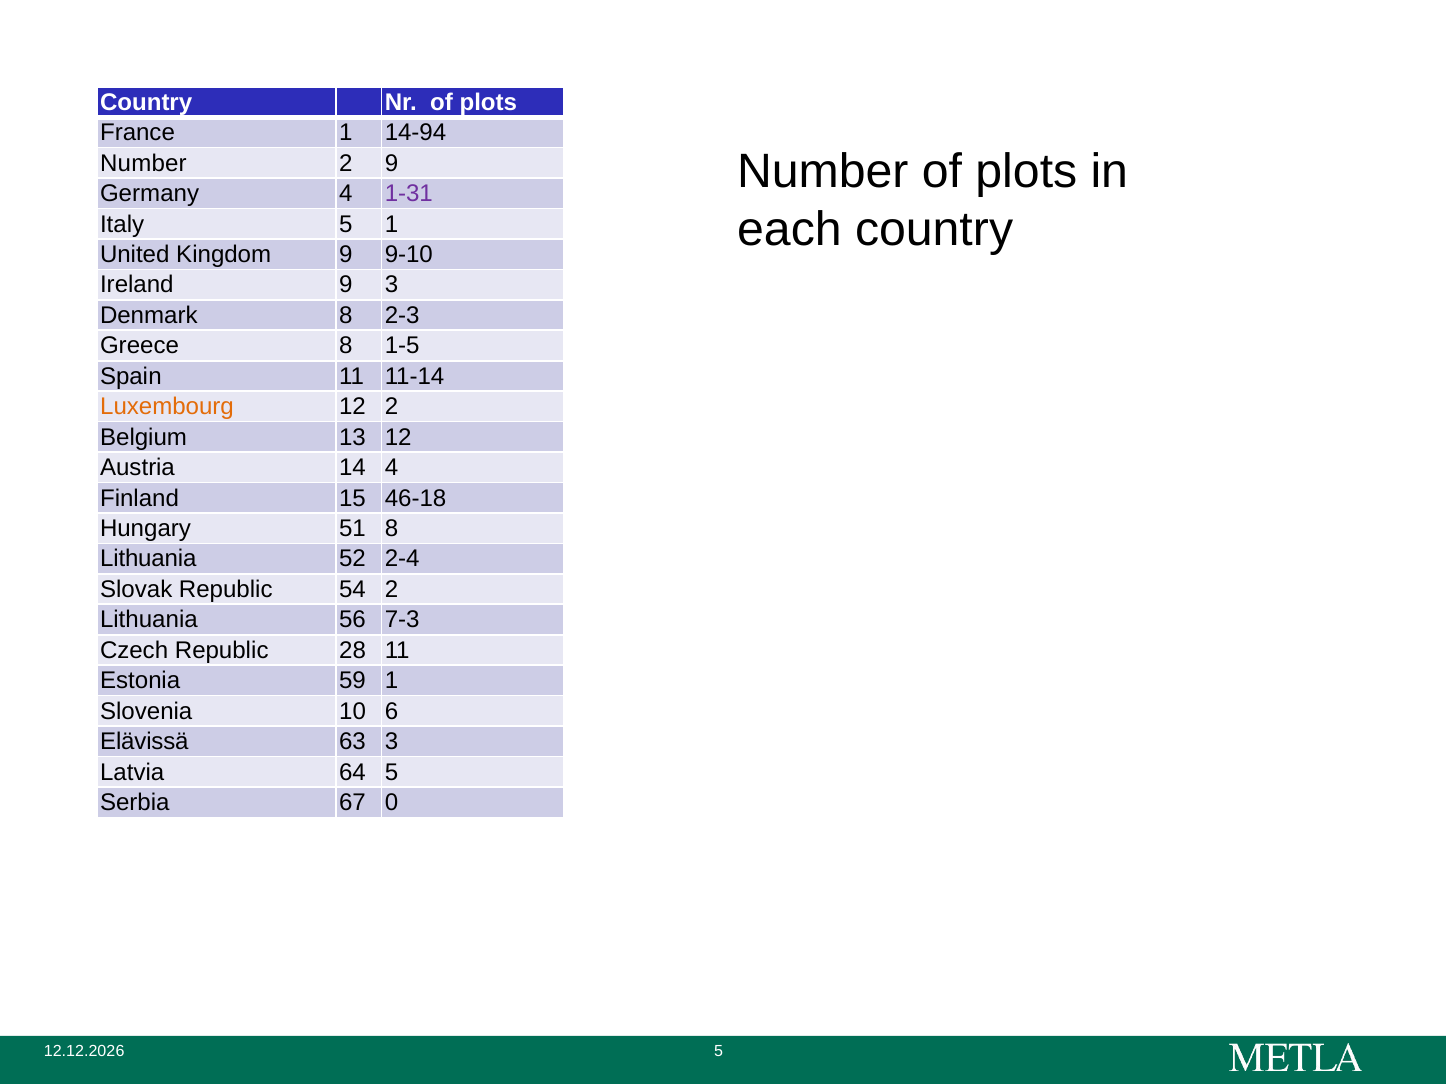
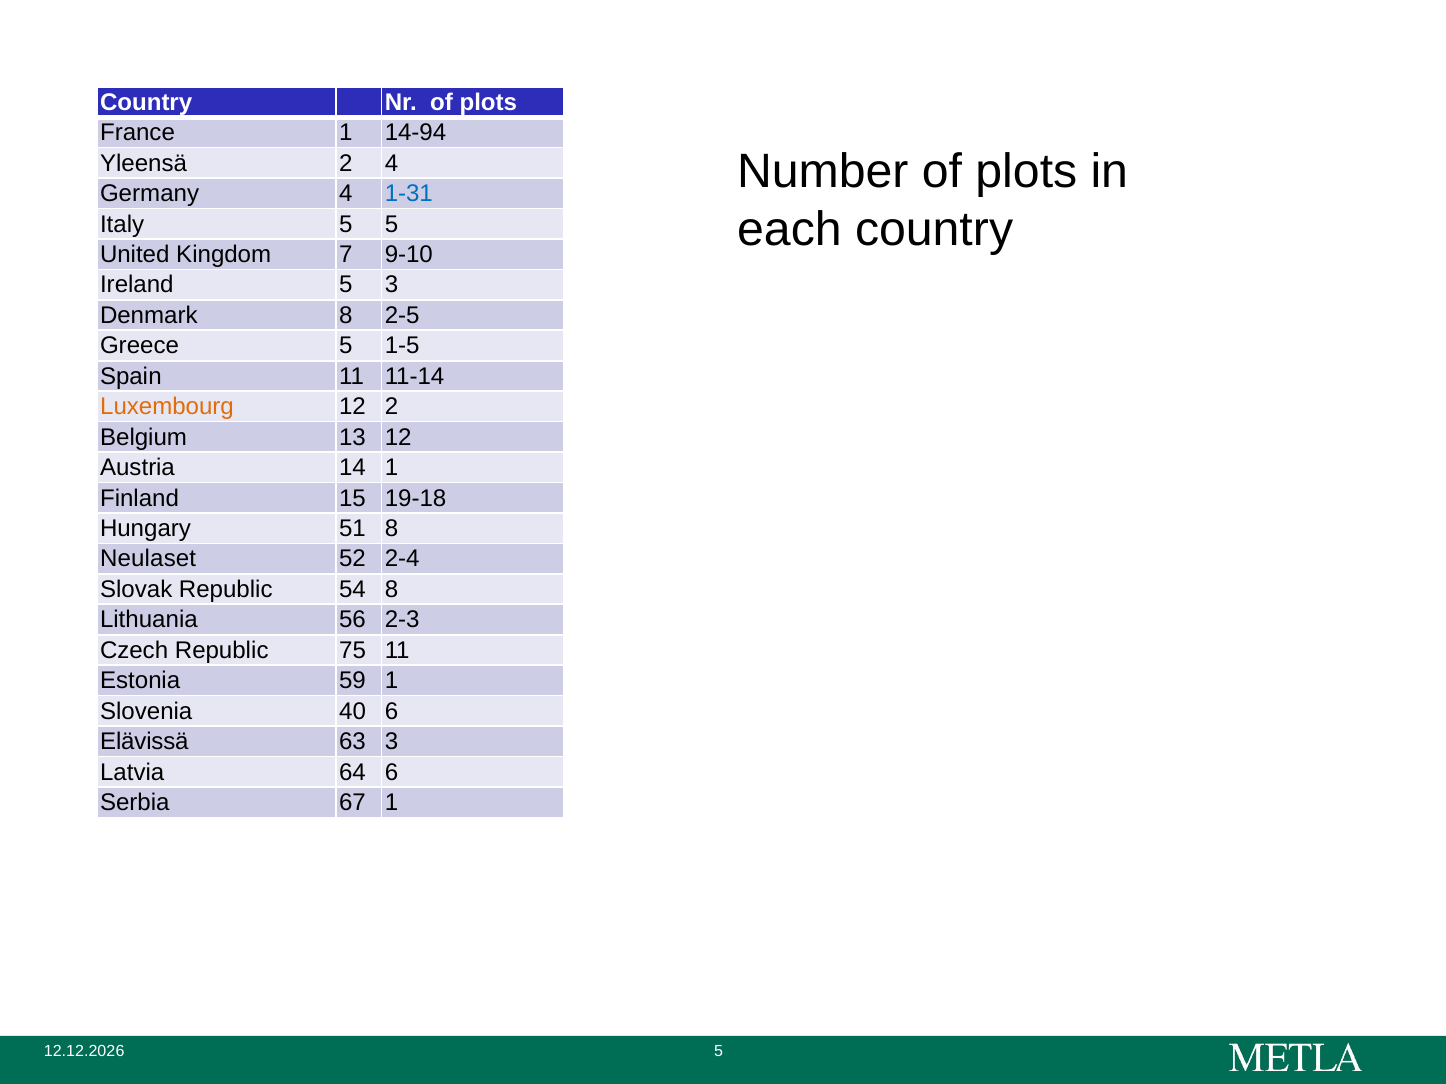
Number: Number -> Yleensä (144, 163)
2 9: 9 -> 4 (391, 163)
1-31 colour: purple -> blue (409, 194)
5 1: 1 -> 5 (391, 224)
Kingdom 9: 9 -> 7 (346, 255)
Ireland 9: 9 -> 5 (346, 285)
2-3: 2-3 -> 2-5 (402, 316)
Greece 8: 8 -> 5 (346, 346)
14 4: 4 -> 1 (391, 468)
46-18: 46-18 -> 19-18 (416, 498)
Lithuania: Lithuania -> Neulaset (148, 559)
54 2: 2 -> 8 (391, 590)
7-3: 7-3 -> 2-3 (402, 620)
28: 28 -> 75 (353, 651)
10: 10 -> 40 (353, 712)
64 5: 5 -> 6 (391, 772)
67 0: 0 -> 1 (391, 803)
